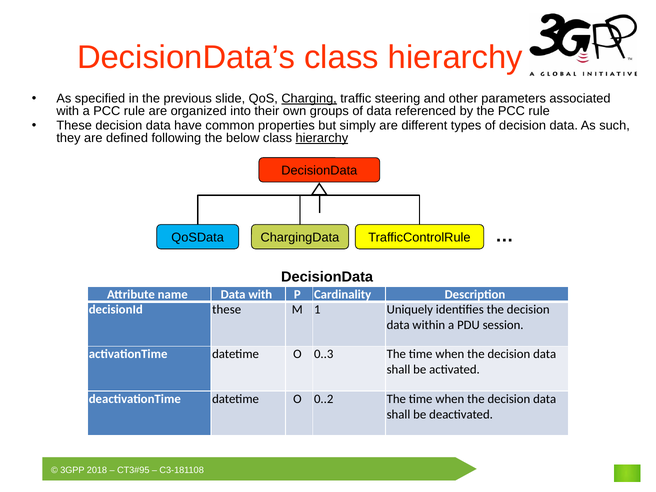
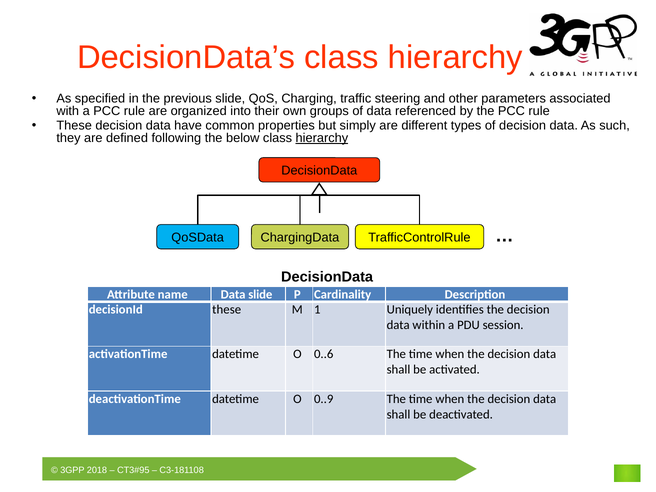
Charging underline: present -> none (309, 99)
Data with: with -> slide (260, 294)
0..3: 0..3 -> 0..6 (324, 354)
0..2: 0..2 -> 0..9 (324, 399)
